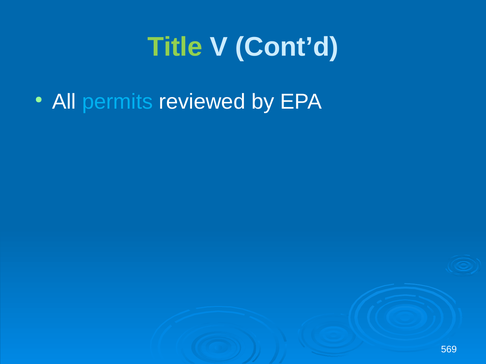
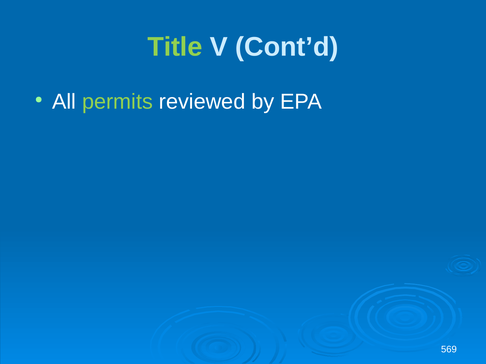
permits colour: light blue -> light green (117, 102)
